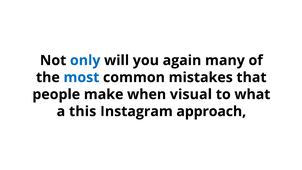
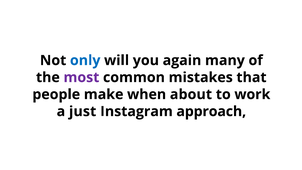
most colour: blue -> purple (81, 77)
visual: visual -> about (191, 94)
what: what -> work (252, 94)
this: this -> just (83, 111)
